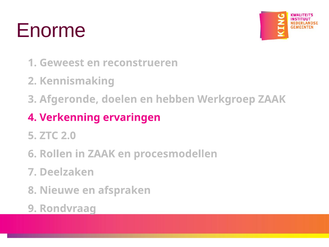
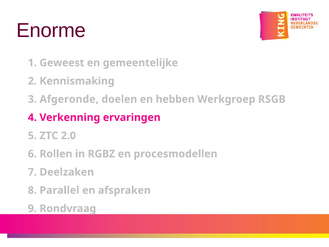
reconstrueren: reconstrueren -> gemeentelijke (140, 63)
Werkgroep ZAAK: ZAAK -> RSGB (272, 99)
in ZAAK: ZAAK -> RGBZ (101, 154)
Nieuwe: Nieuwe -> Parallel (59, 190)
